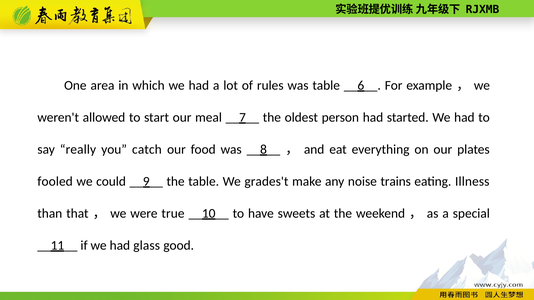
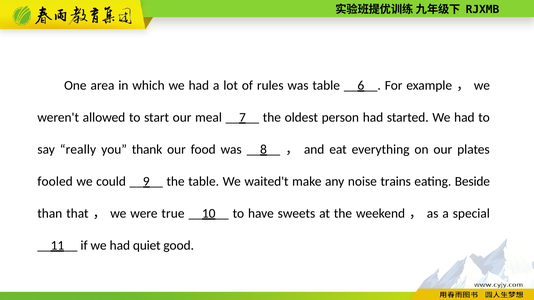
catch: catch -> thank (147, 150)
grades't: grades't -> waited't (266, 182)
Illness: Illness -> Beside (472, 182)
glass: glass -> quiet (147, 246)
